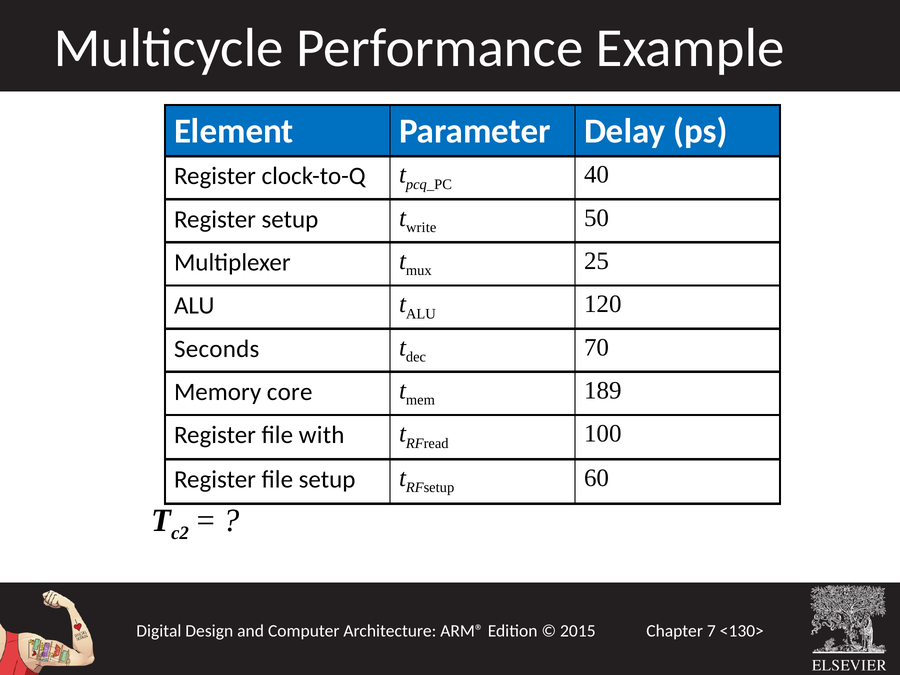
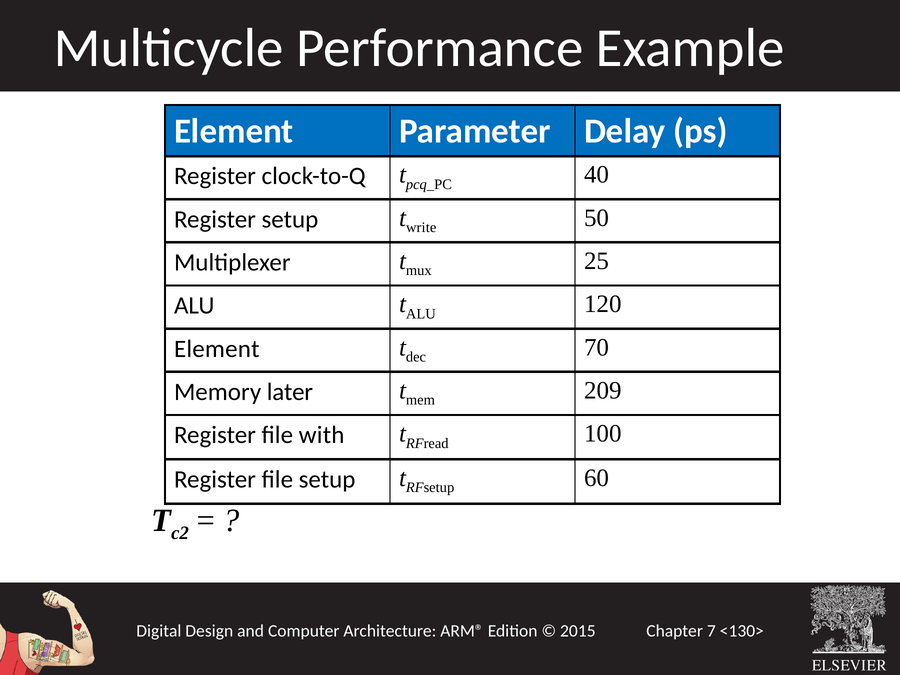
Seconds: Seconds -> Element (217, 349)
core: core -> later (290, 392)
189: 189 -> 209 (603, 390)
